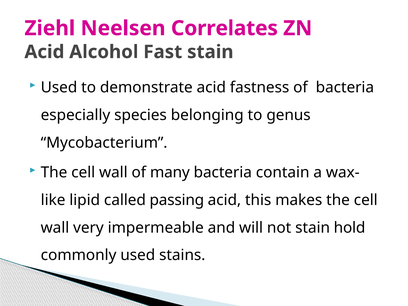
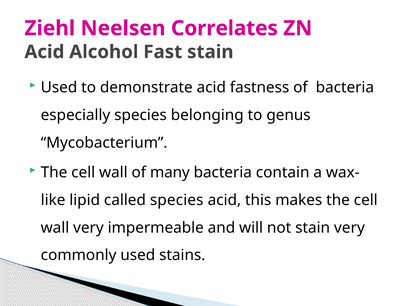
called passing: passing -> species (177, 200)
stain hold: hold -> very (349, 228)
